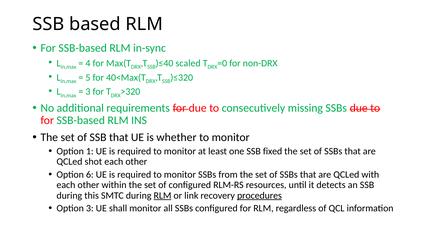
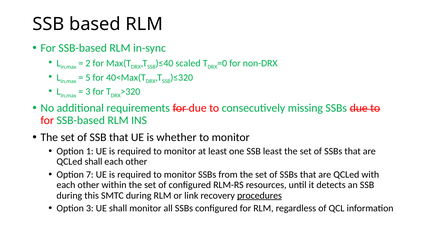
4: 4 -> 2 (88, 63)
SSB fixed: fixed -> least (272, 151)
QCLed shot: shot -> shall (93, 162)
6: 6 -> 7 (90, 175)
RLM underline: present -> none (163, 196)
